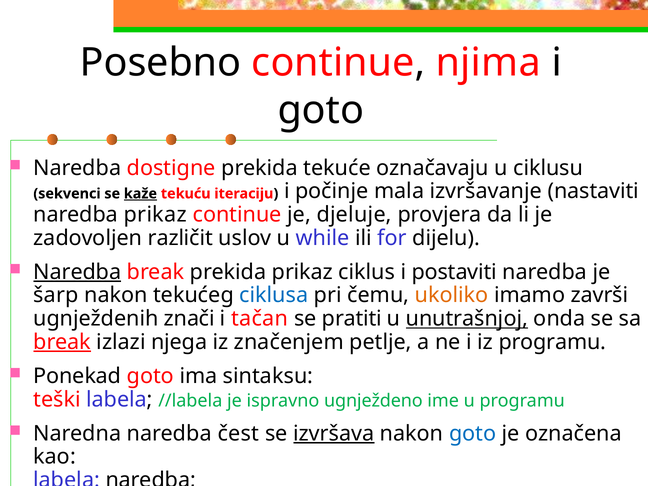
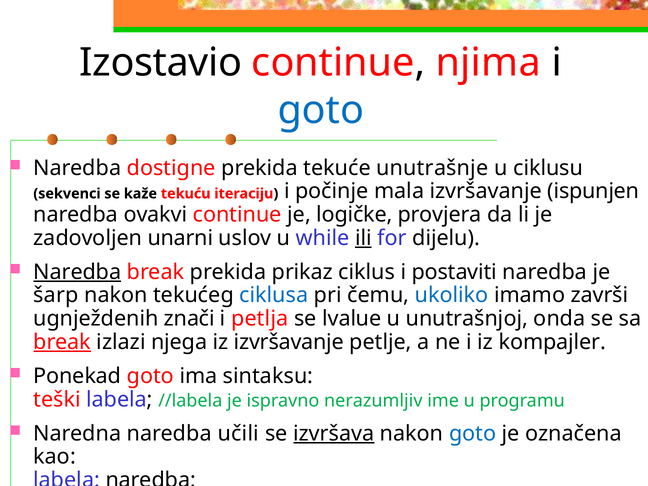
Posebno: Posebno -> Izostavio (161, 63)
goto colour: black -> blue (321, 110)
označavaju: označavaju -> unutrašnje (432, 168)
kaže underline: present -> none (140, 194)
nastaviti: nastaviti -> ispunjen (593, 191)
naredba prikaz: prikaz -> ovakvi (155, 215)
djeluje: djeluje -> logičke (354, 215)
različit: različit -> unarni (180, 238)
ili underline: none -> present (363, 238)
ukoliko colour: orange -> blue (452, 295)
tačan: tačan -> petlja (260, 319)
pratiti: pratiti -> lvalue (352, 319)
unutrašnjoj underline: present -> none (467, 319)
iz značenjem: značenjem -> izvršavanje (289, 342)
iz programu: programu -> kompajler (552, 342)
ugnježdeno: ugnježdeno -> nerazumljiv (373, 401)
čest: čest -> učili (238, 433)
